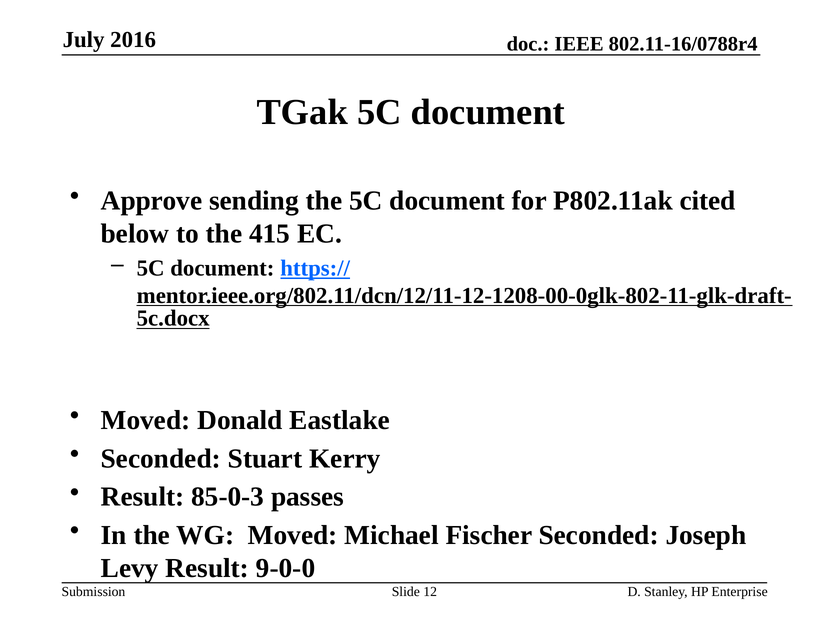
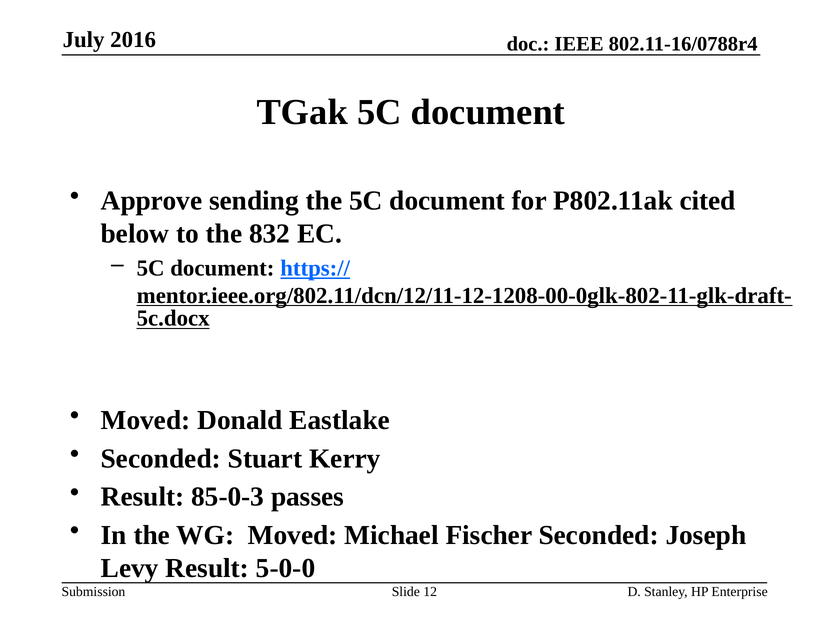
415: 415 -> 832 (270, 233)
9-0-0: 9-0-0 -> 5-0-0 (286, 568)
